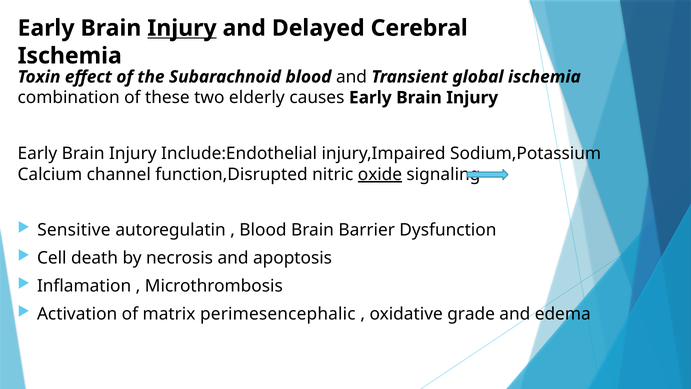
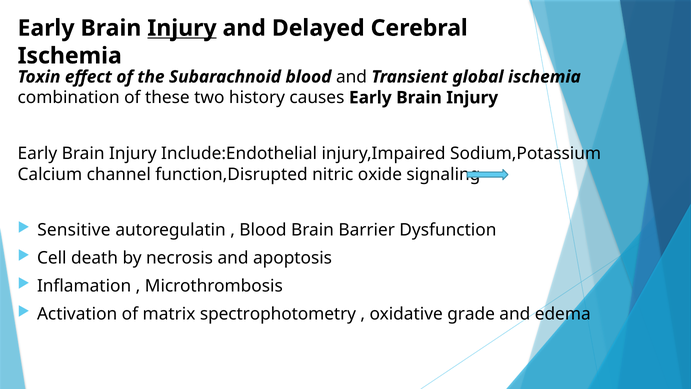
elderly: elderly -> history (257, 98)
oxide underline: present -> none (380, 174)
perimesencephalic: perimesencephalic -> spectrophotometry (278, 314)
